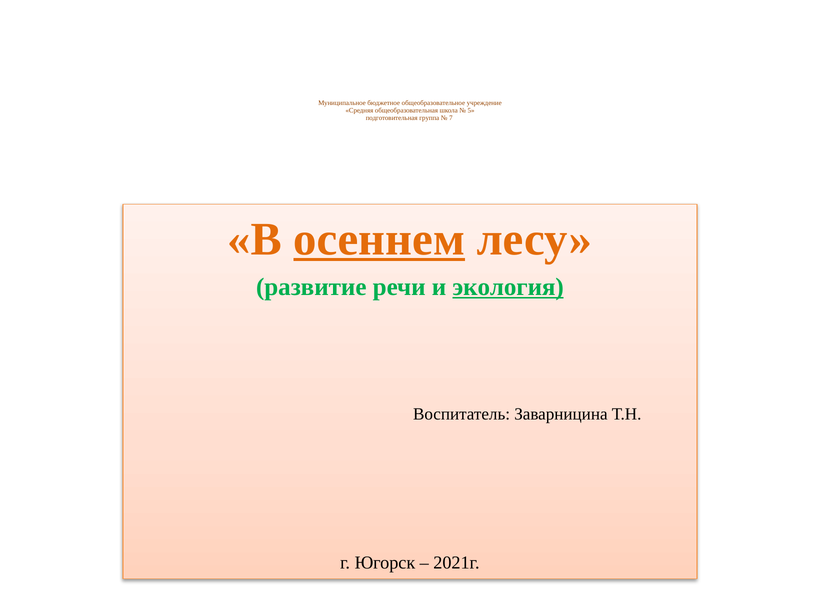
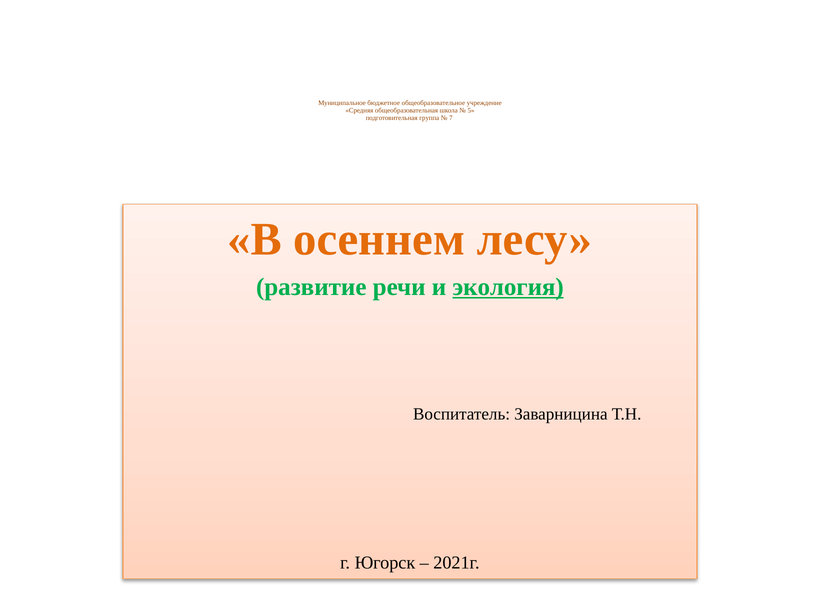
осеннем underline: present -> none (379, 240)
